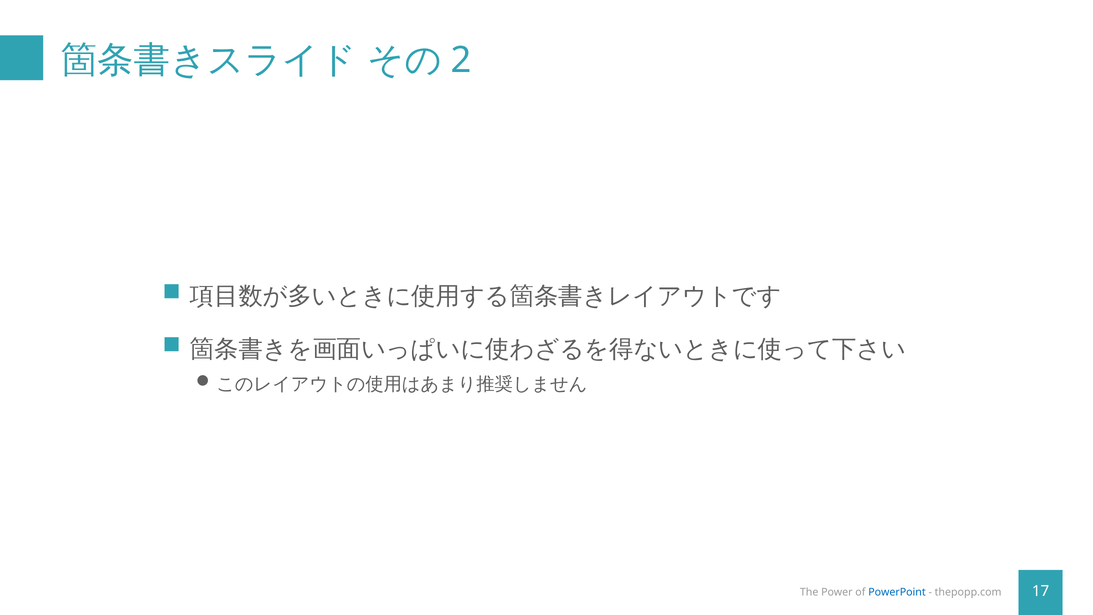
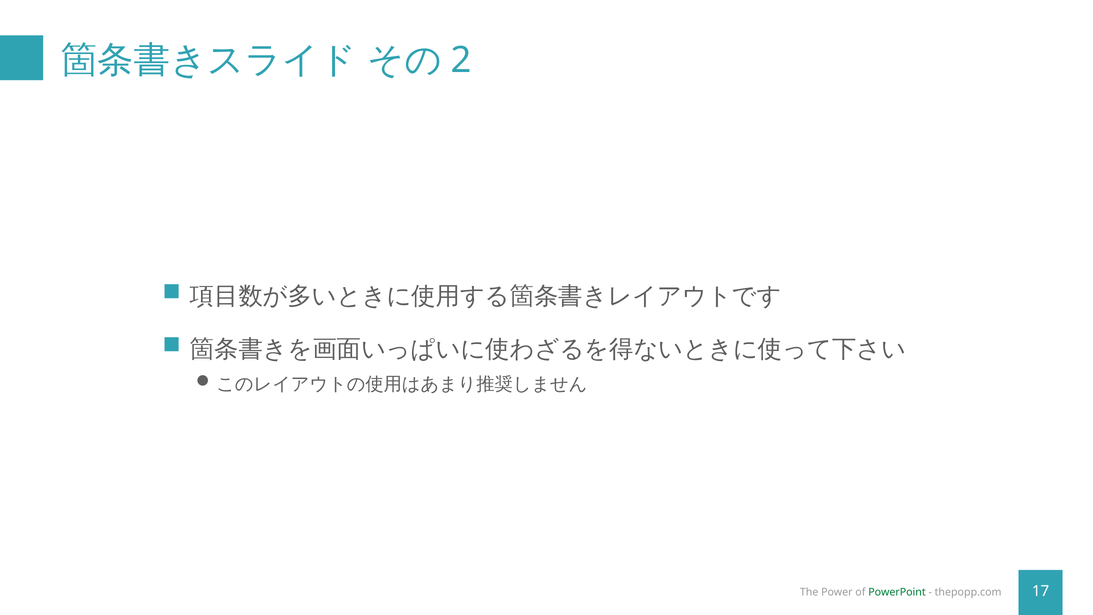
PowerPoint colour: blue -> green (897, 592)
